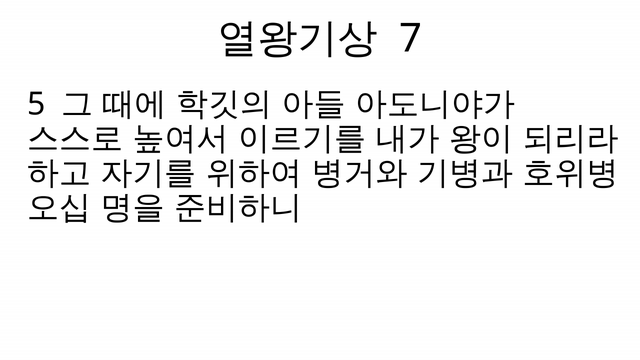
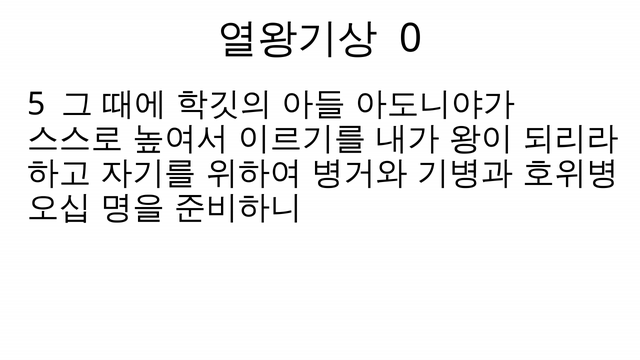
7: 7 -> 0 (411, 39)
